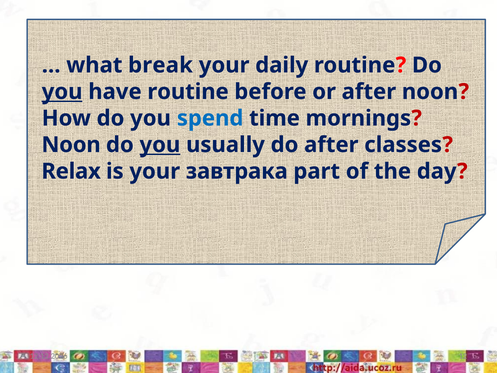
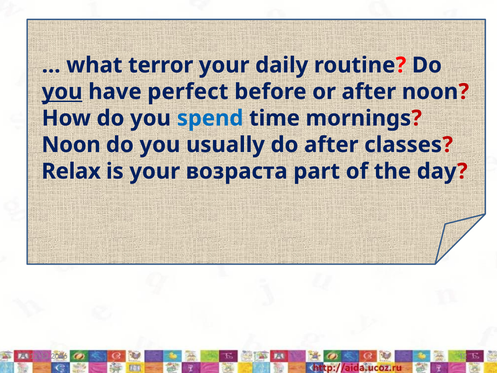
break: break -> terror (161, 65)
have routine: routine -> perfect (188, 92)
you underline: present -> none (160, 145)
завтрака: завтрака -> возраста (237, 171)
